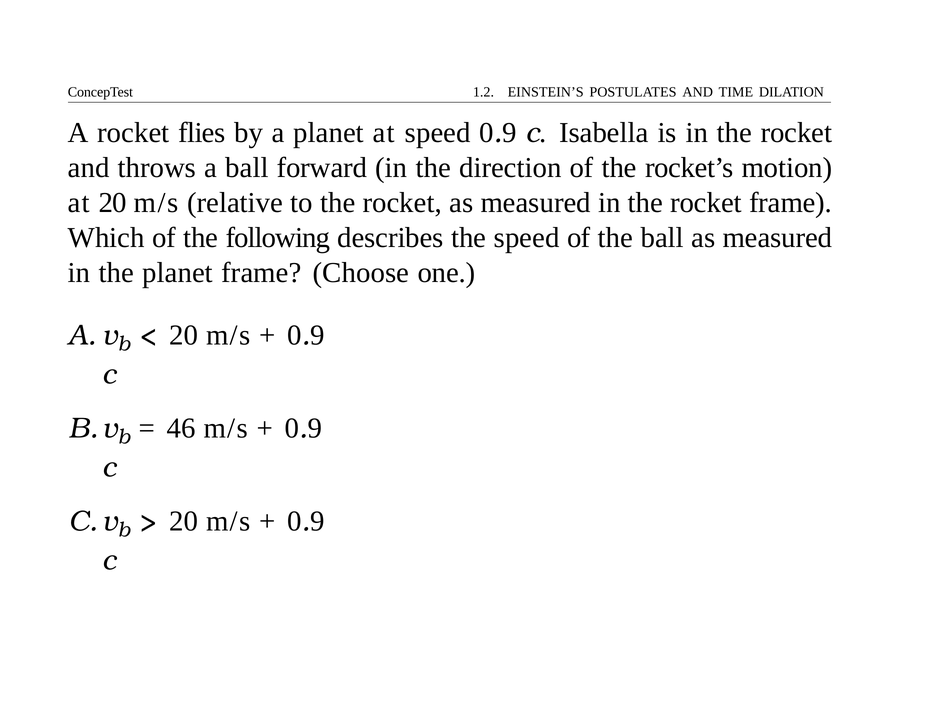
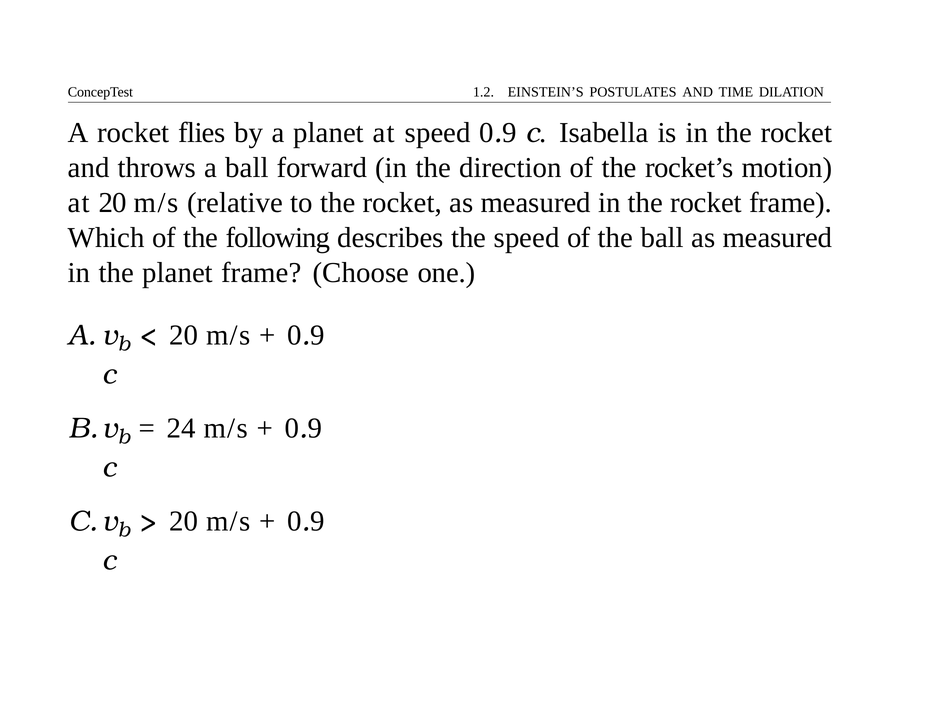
46: 46 -> 24 (181, 428)
